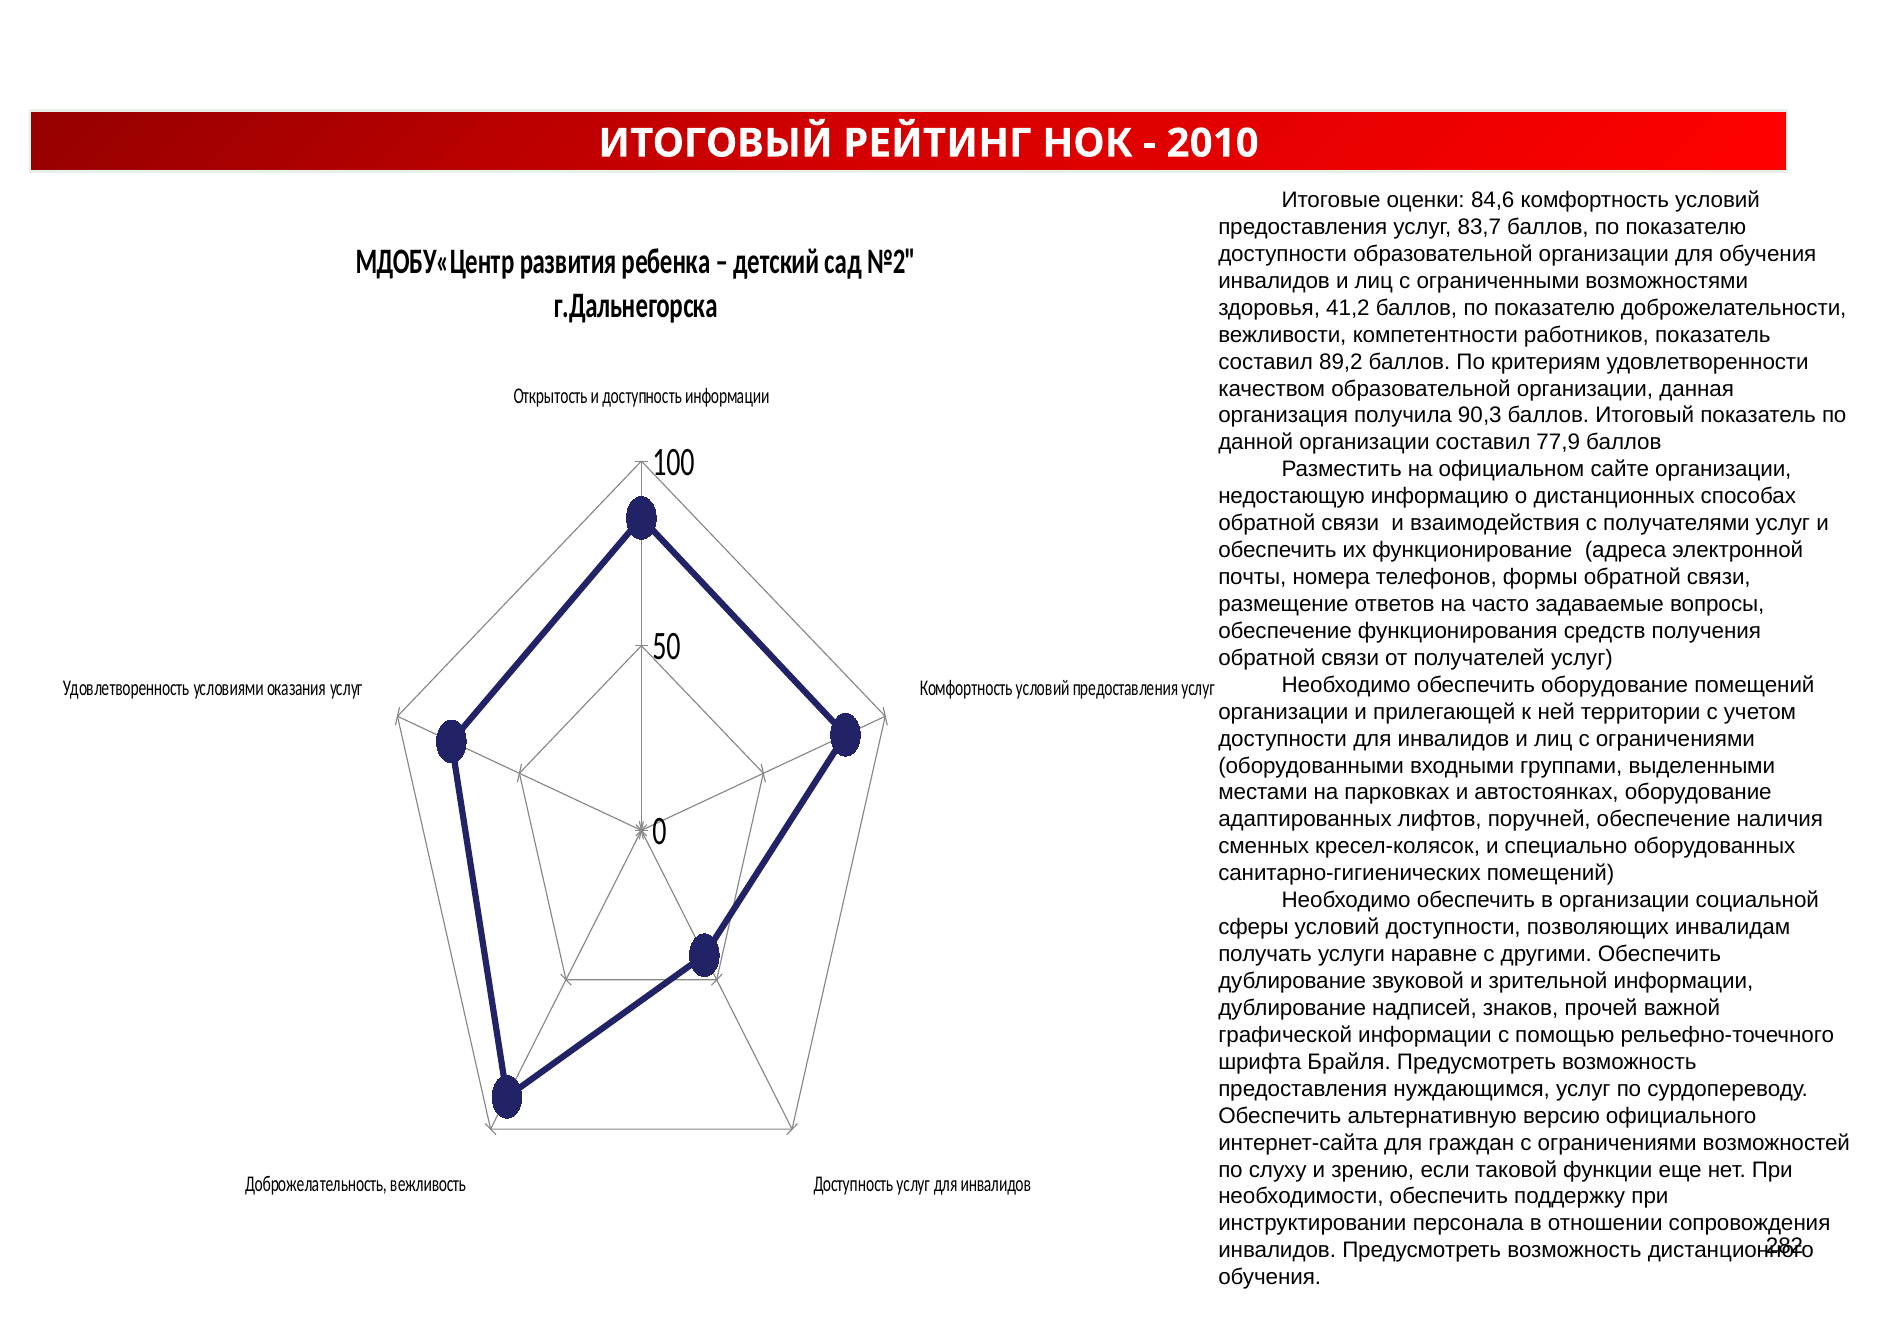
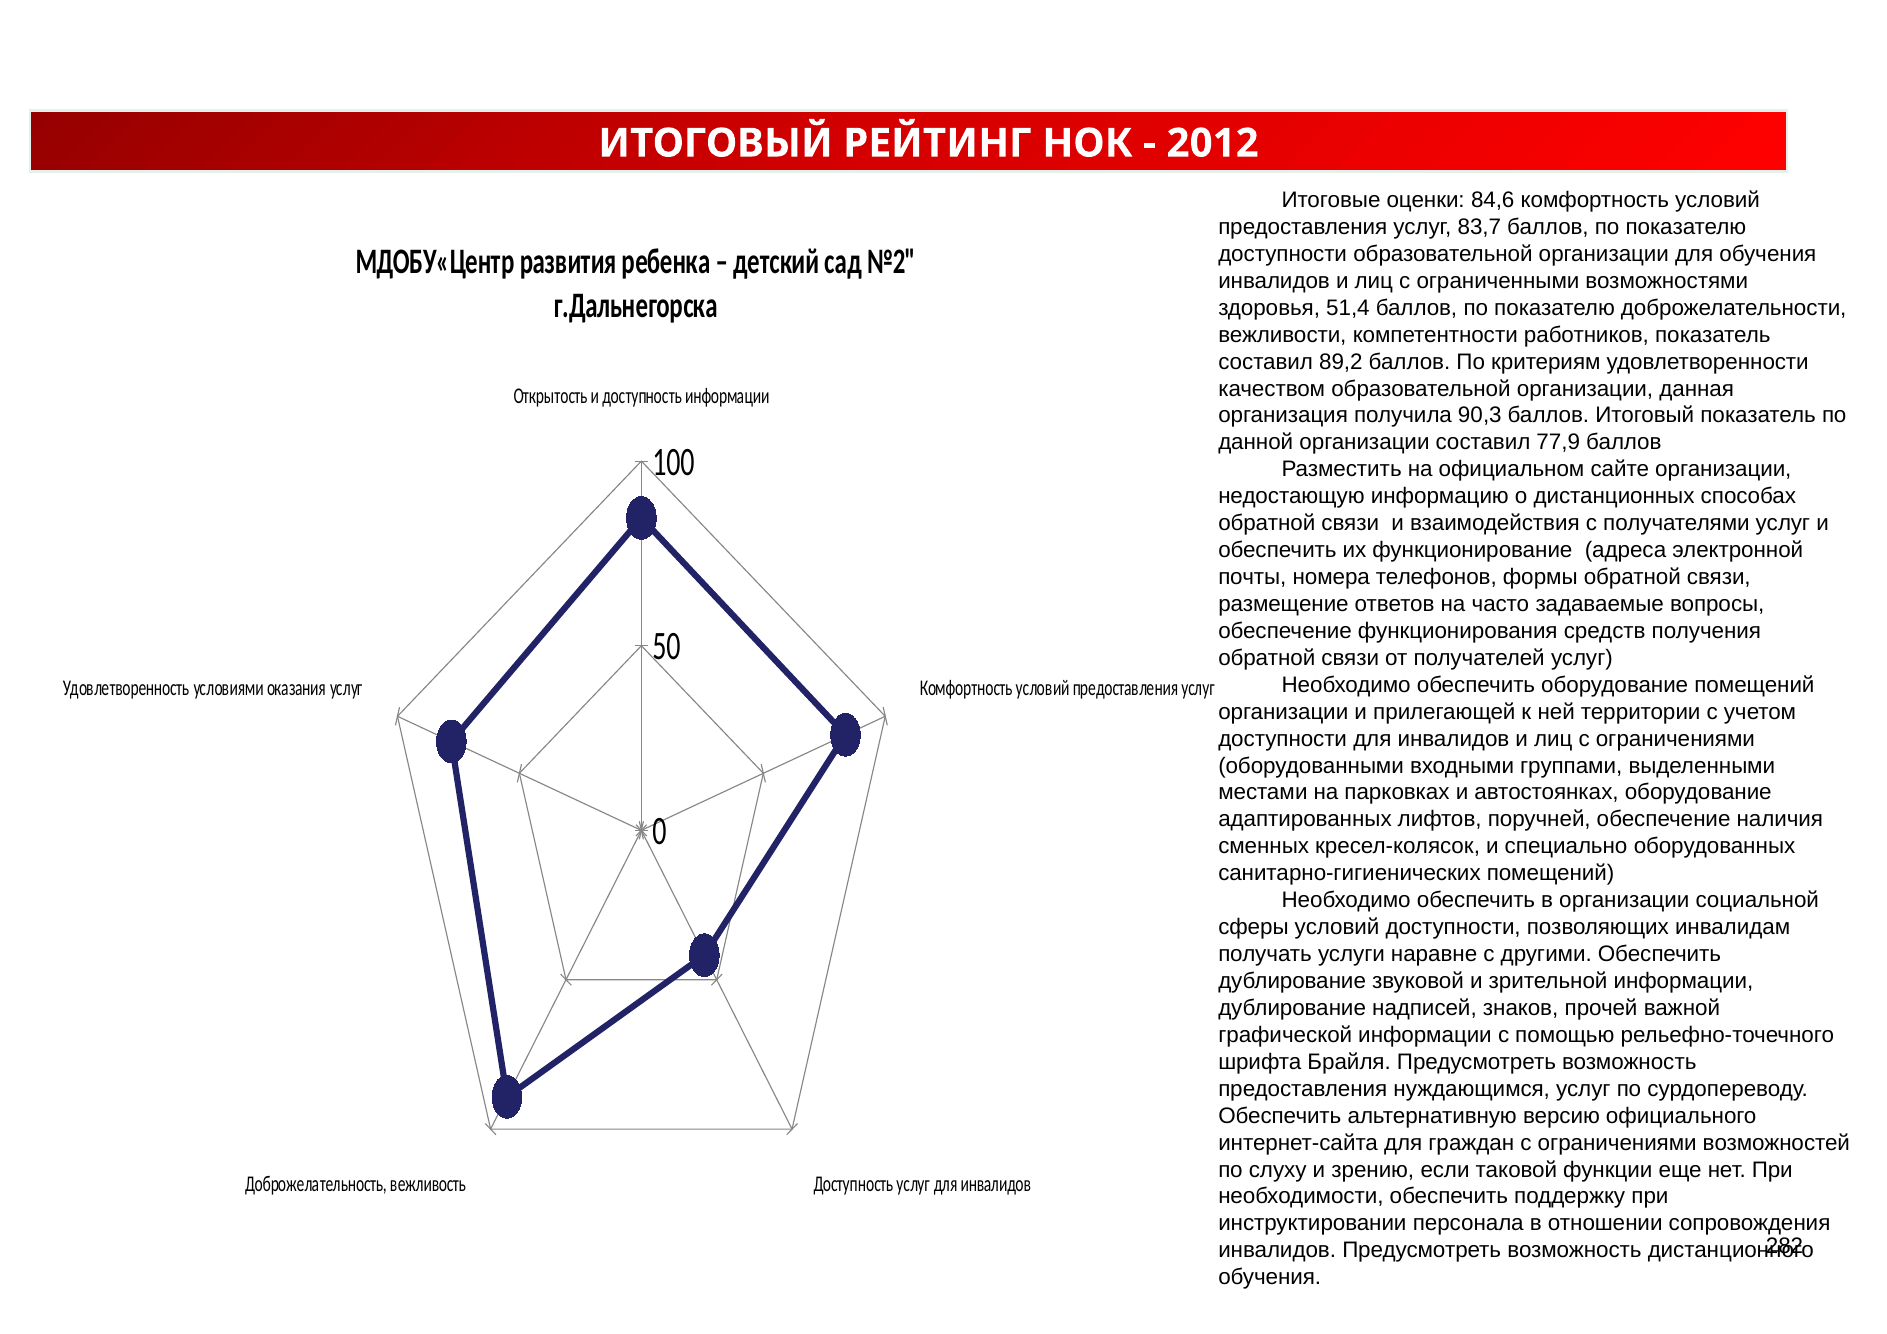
2010: 2010 -> 2012 (1213, 143)
41,2: 41,2 -> 51,4 (1348, 308)
